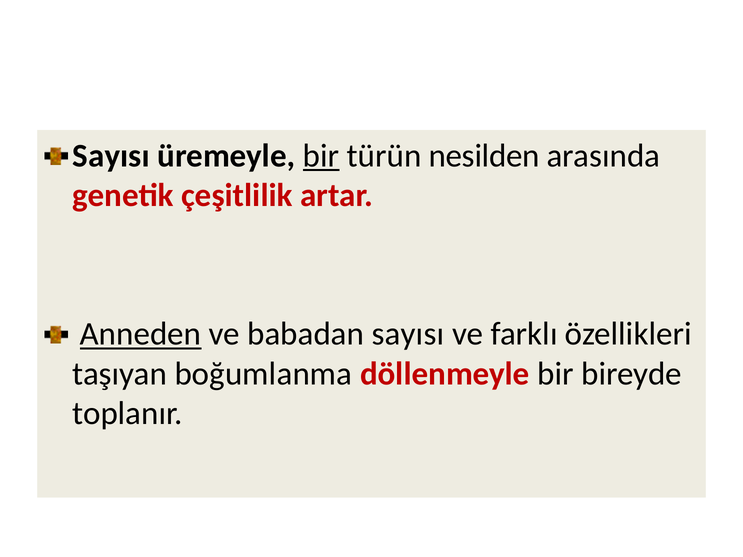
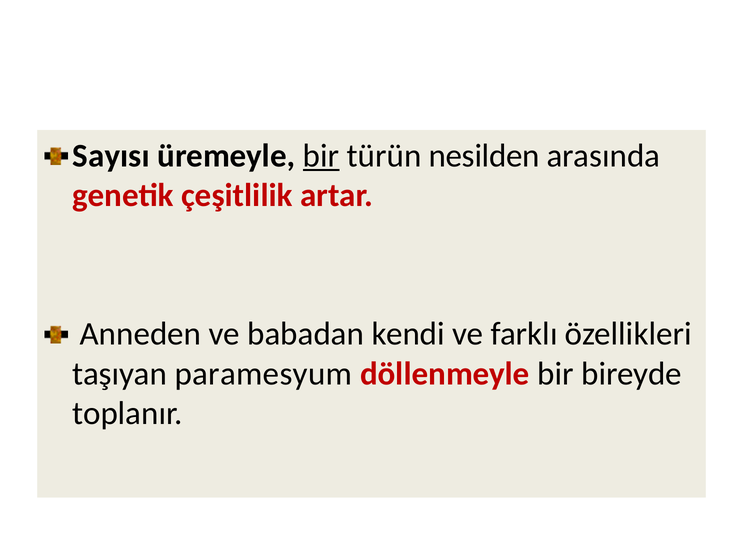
Anneden underline: present -> none (141, 334)
babadan sayısı: sayısı -> kendi (408, 334)
boğumlanma: boğumlanma -> paramesyum (263, 374)
